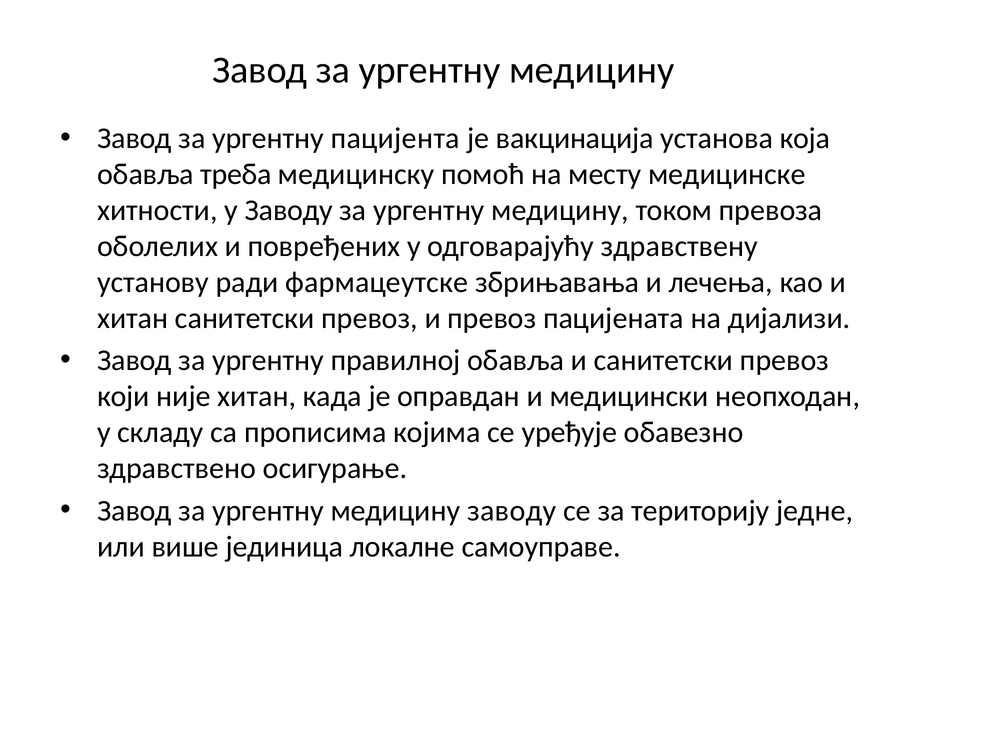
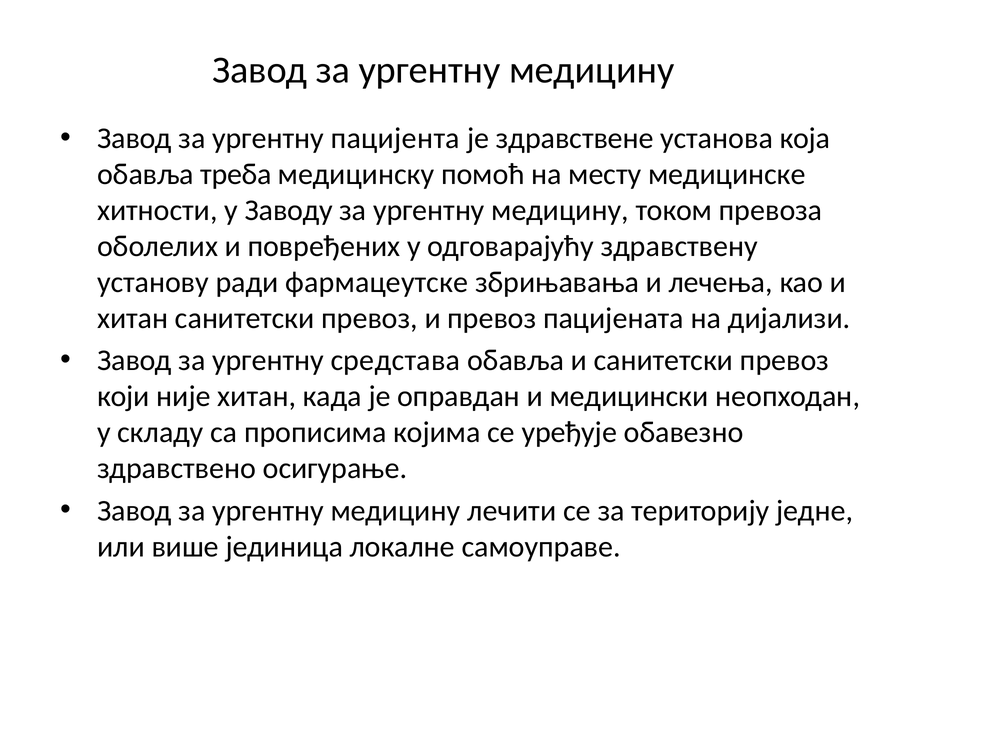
вакцинација: вакцинација -> здравствене (575, 138)
правилној: правилној -> средстава (395, 360)
медицину заводу: заводу -> лечити (512, 511)
